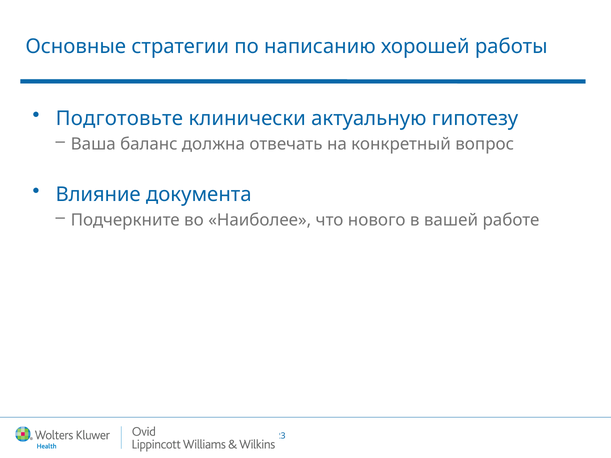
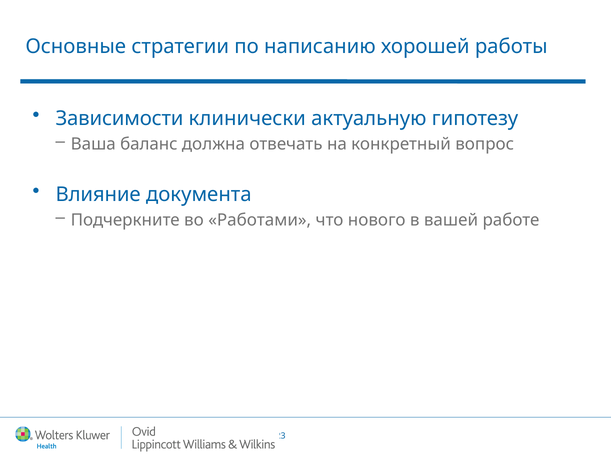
Подготовьте: Подготовьте -> Зависимости (120, 119)
Наиболее: Наиболее -> Работами (260, 220)
